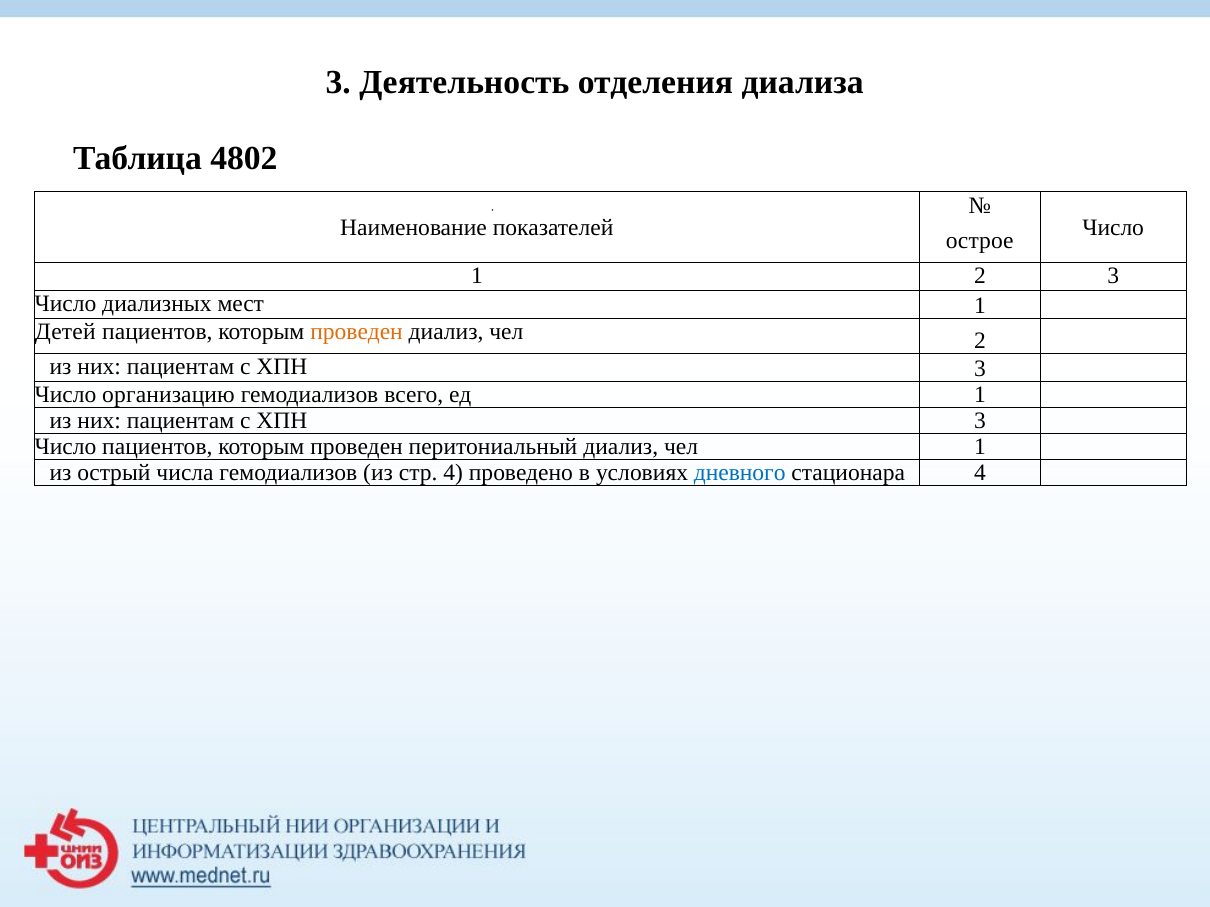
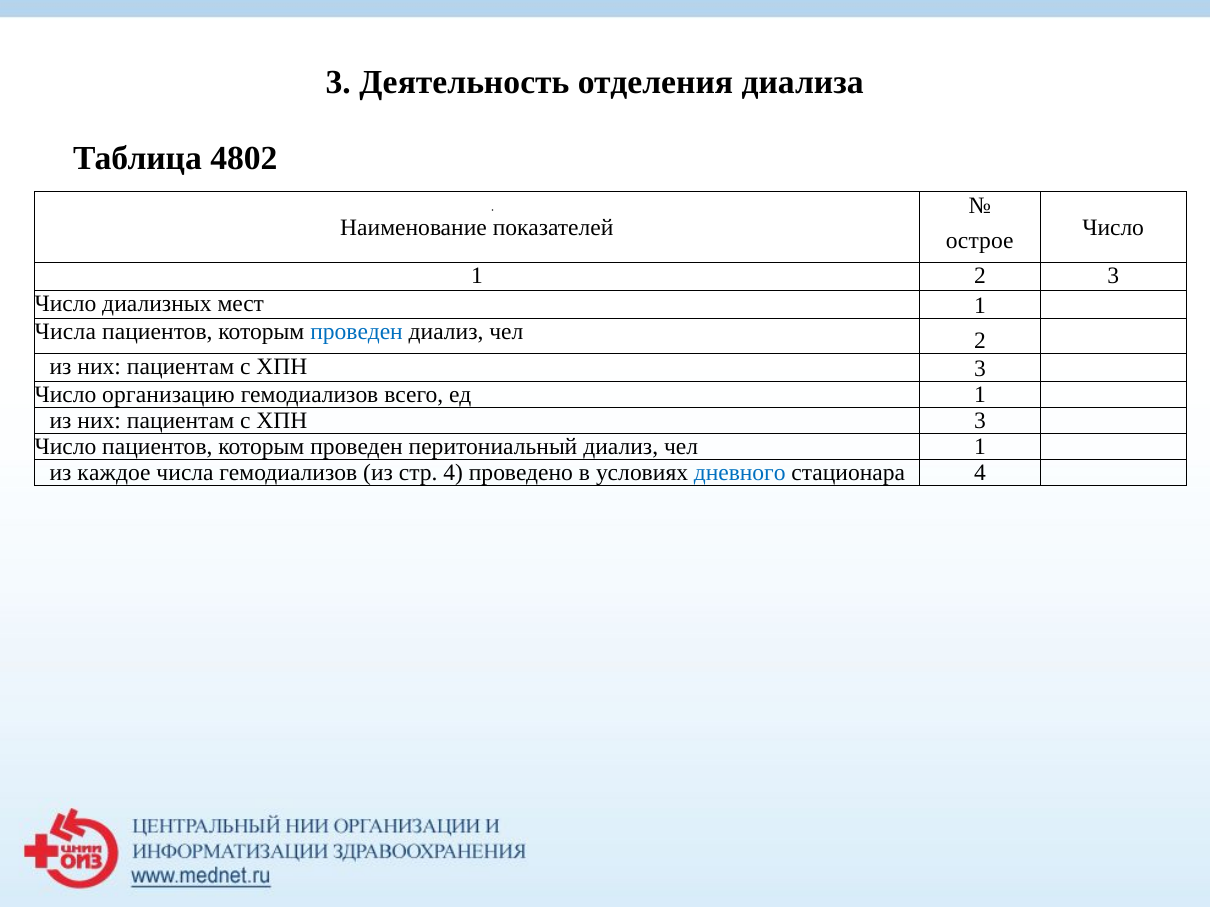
Детей: Детей -> Числа (65, 332)
проведен colour: orange -> blue (357, 332)
острый: острый -> каждое (114, 473)
